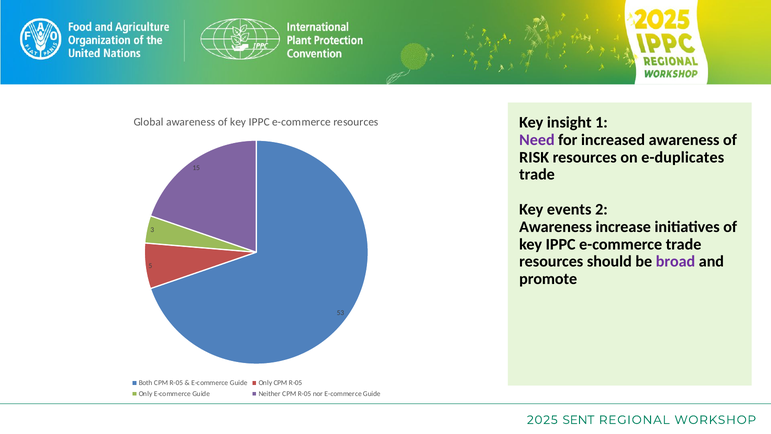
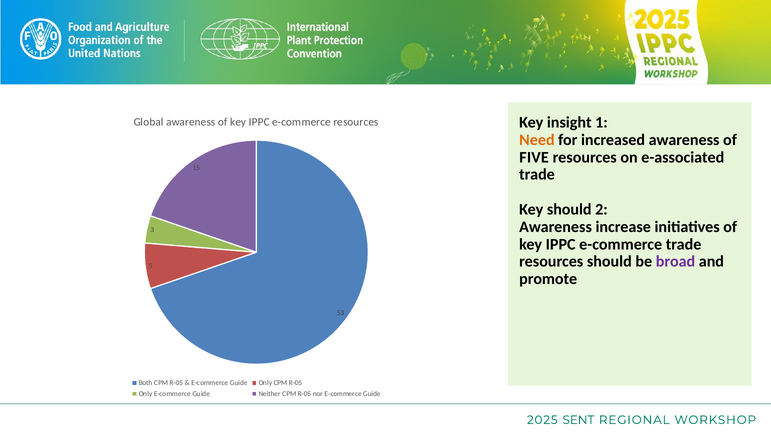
Need colour: purple -> orange (537, 140)
RISK: RISK -> FIVE (534, 157)
e-duplicates: e-duplicates -> e-associated (683, 157)
Key events: events -> should (569, 209)
